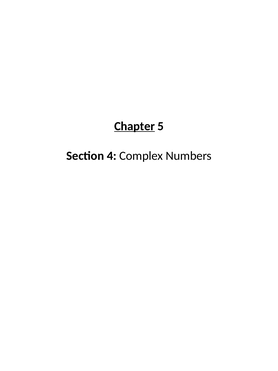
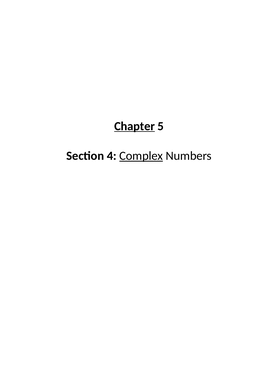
Complex underline: none -> present (141, 156)
